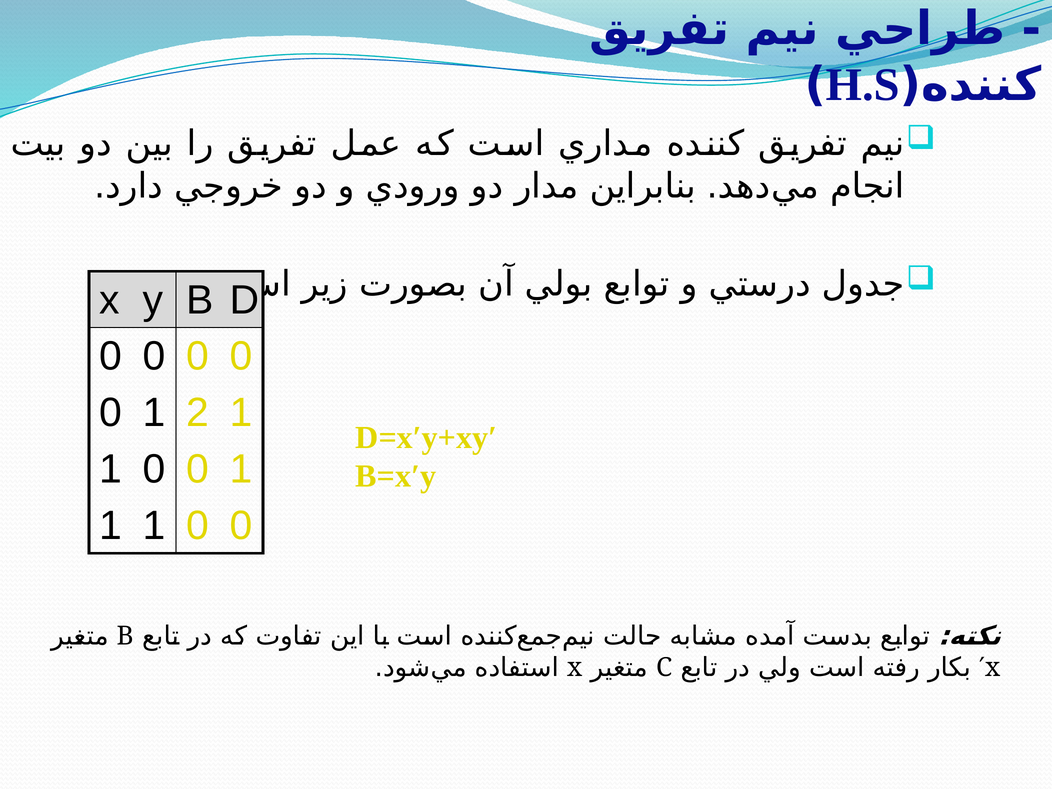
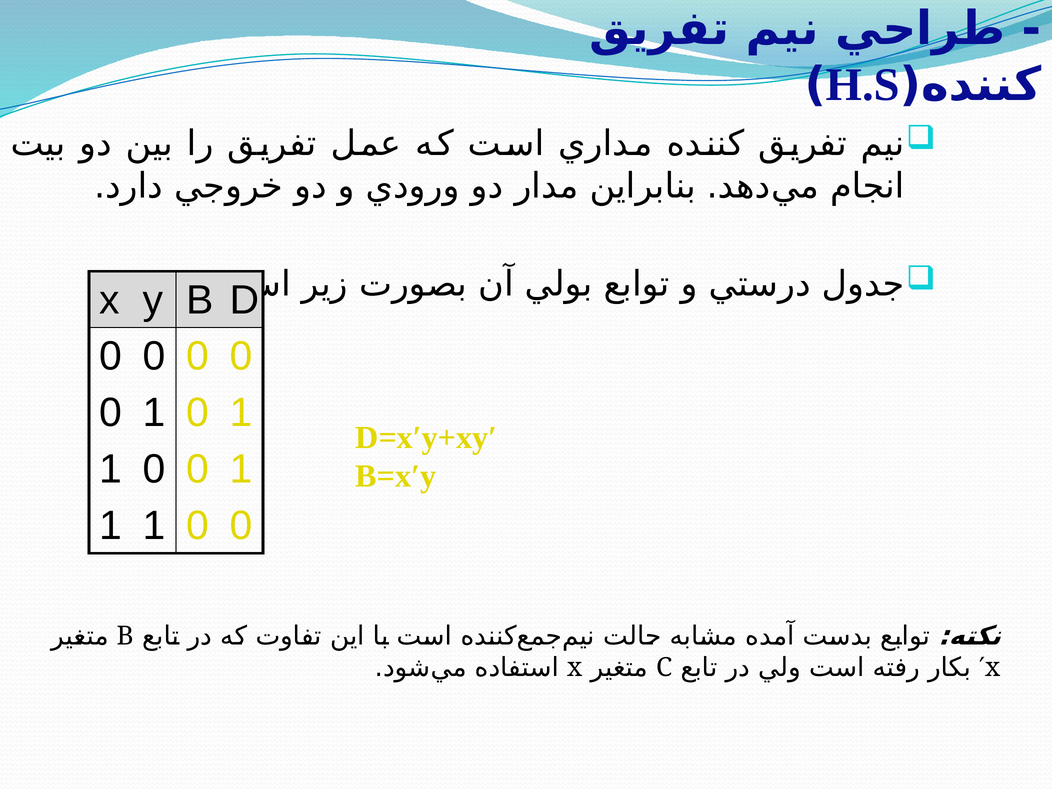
0 1 2: 2 -> 0 (198, 413)
